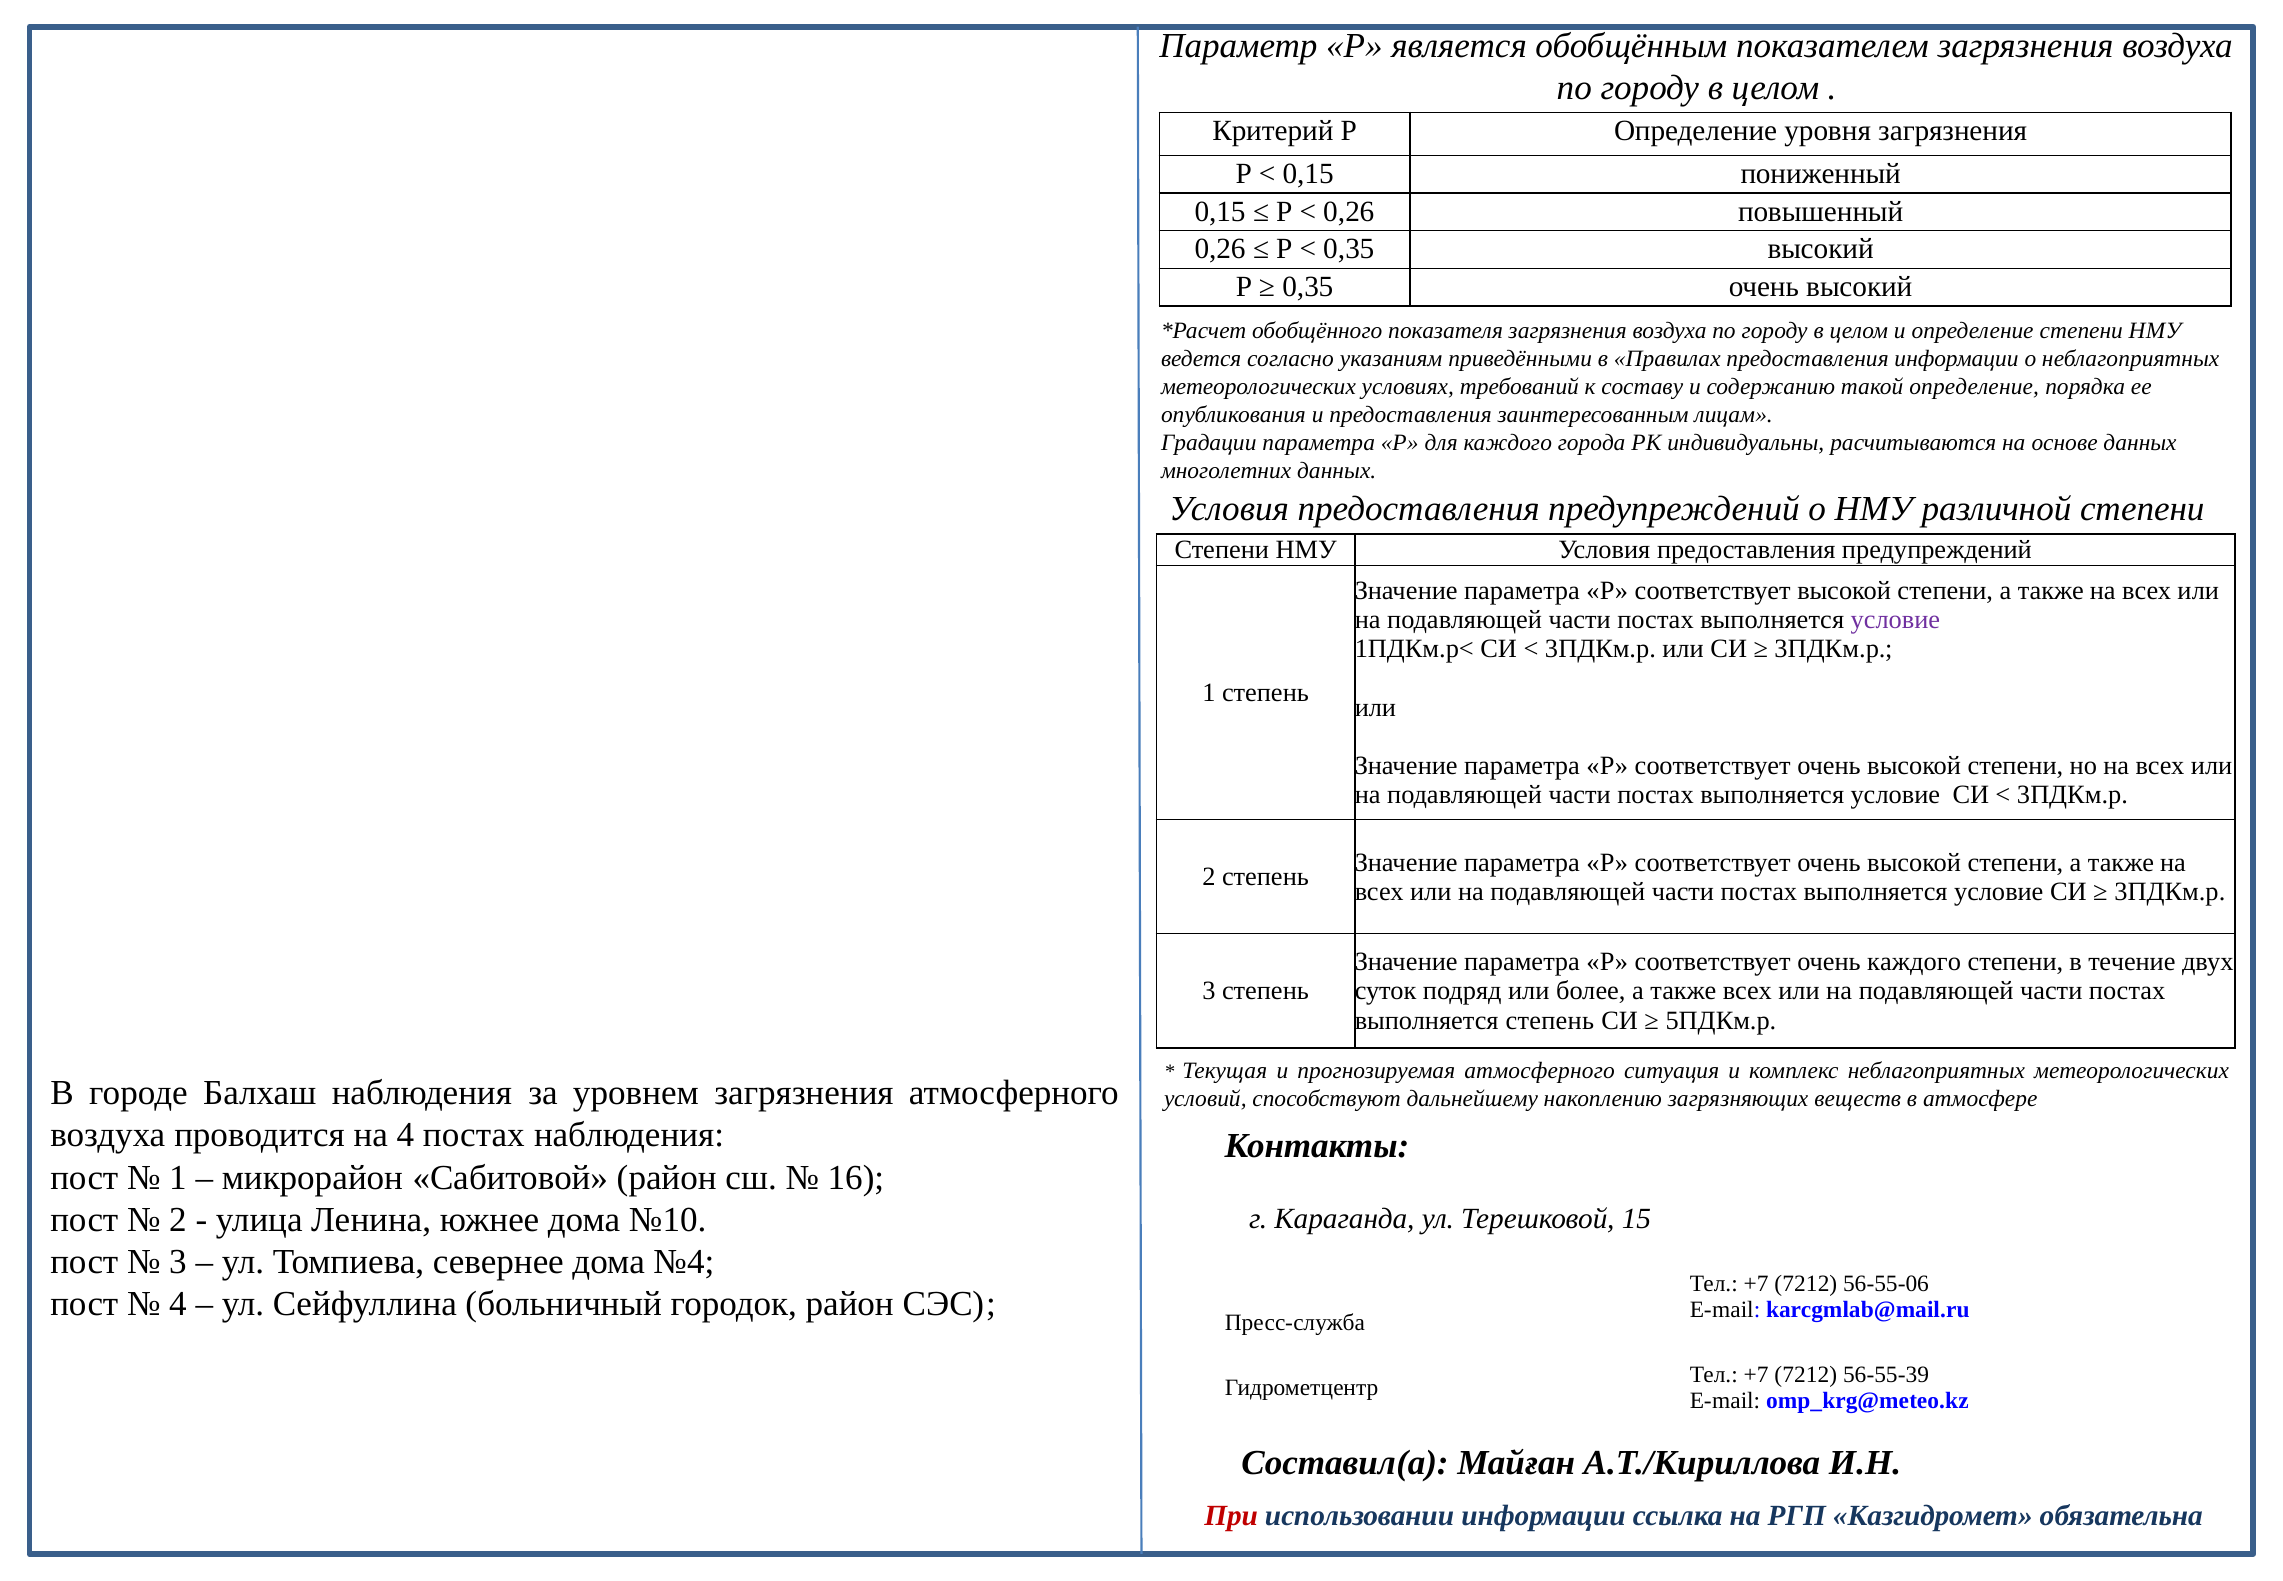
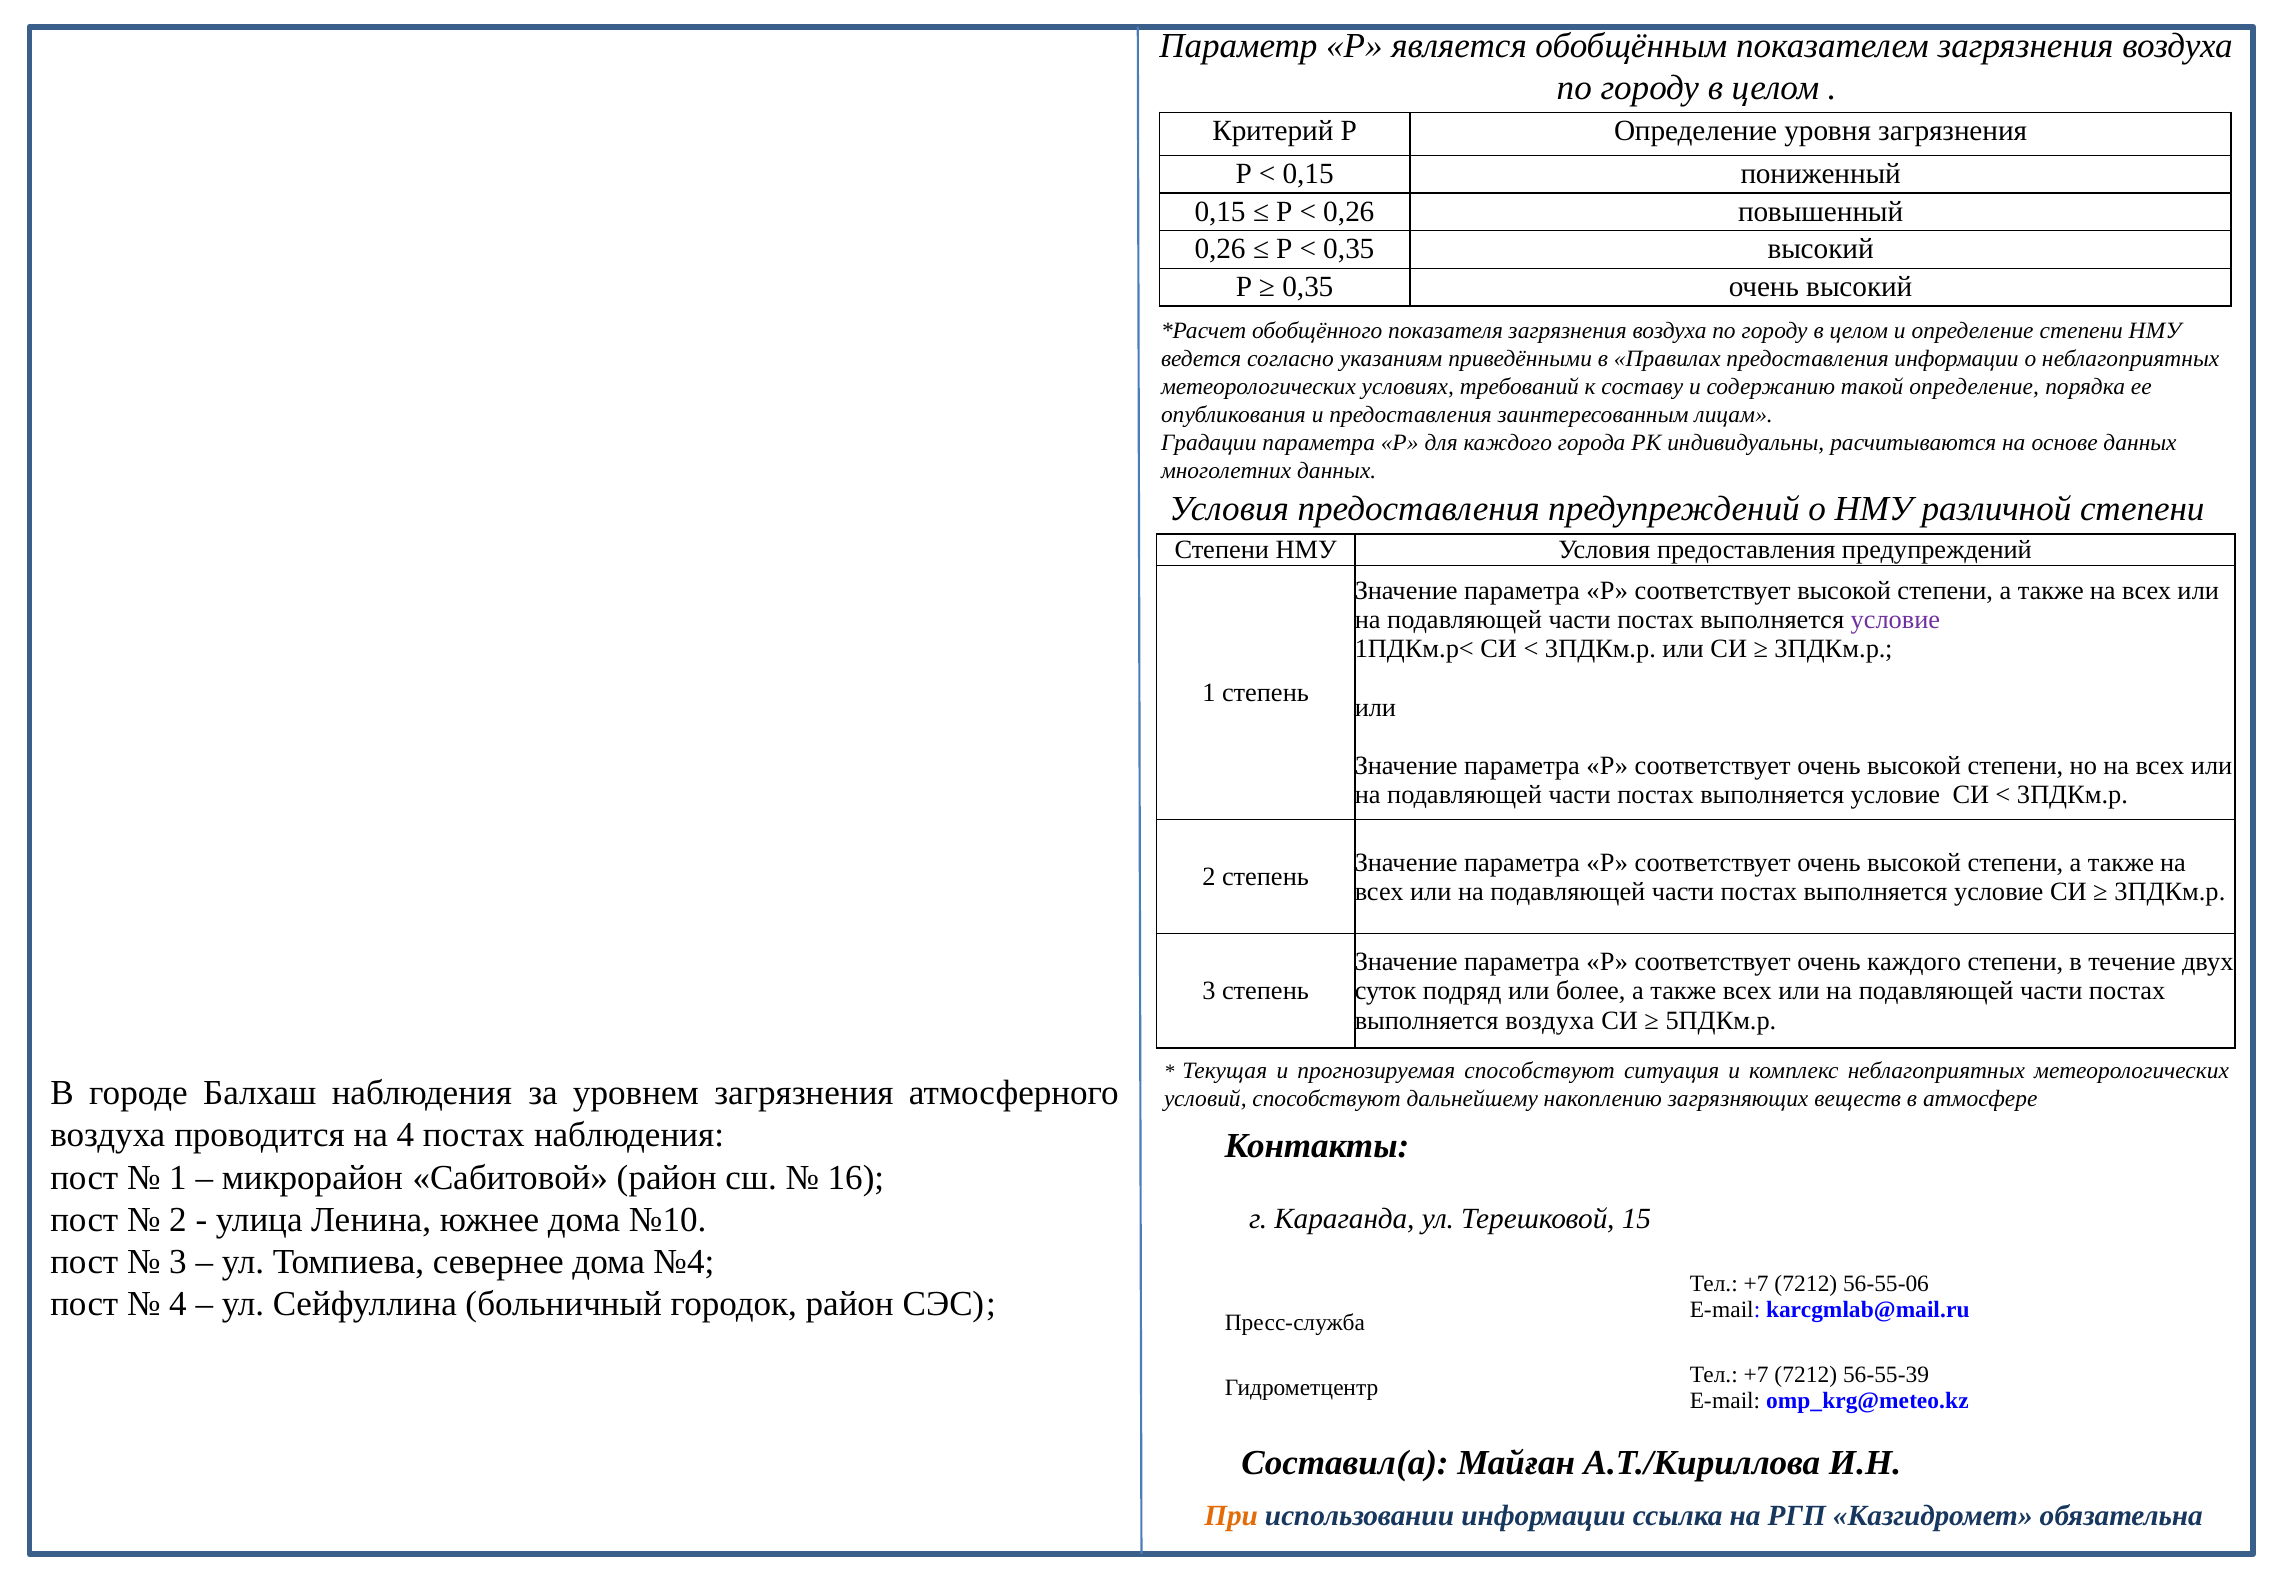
выполняется степень: степень -> воздуха (1550, 1020)
прогнозируемая атмосферного: атмосферного -> способствуют (1540, 1071)
При colour: red -> orange (1231, 1516)
